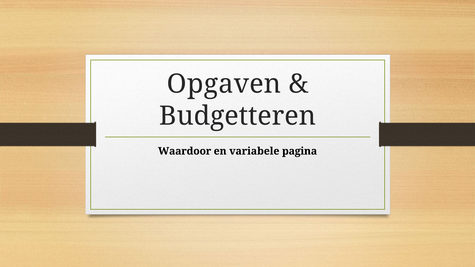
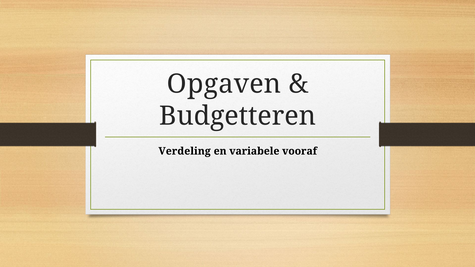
Waardoor: Waardoor -> Verdeling (185, 151)
pagina: pagina -> vooraf (300, 151)
